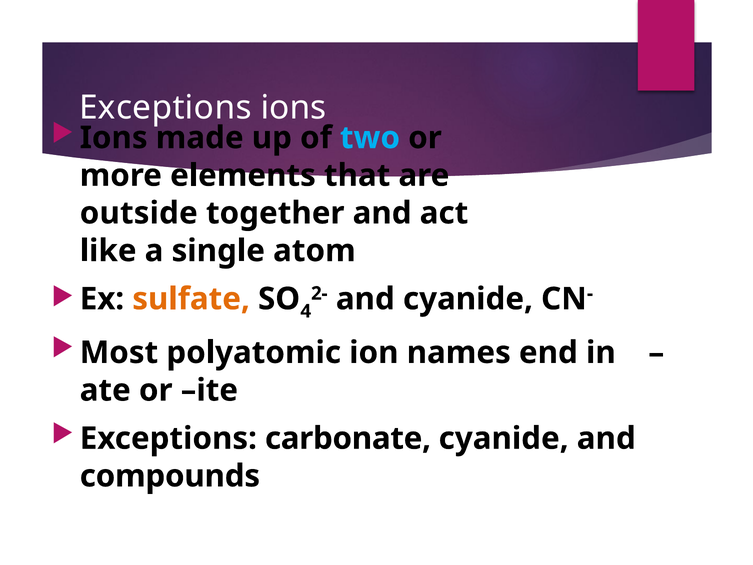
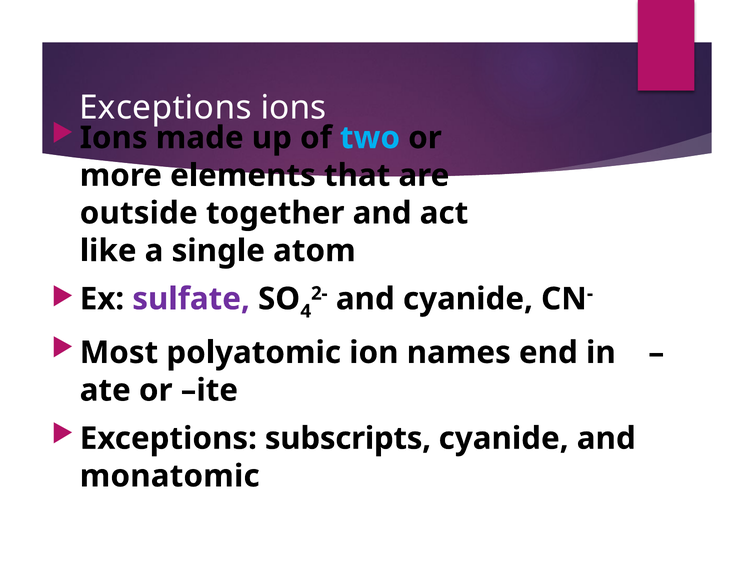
sulfate colour: orange -> purple (191, 299)
carbonate: carbonate -> subscripts (348, 438)
compounds: compounds -> monatomic (170, 476)
